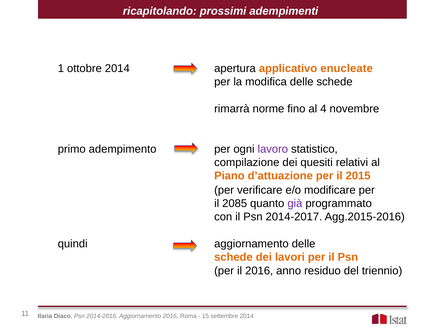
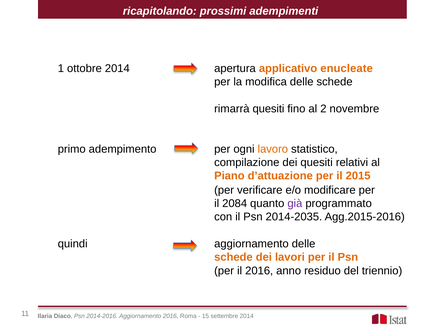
rimarrà norme: norme -> quesiti (269, 108)
4: 4 -> 2 (323, 108)
lavoro colour: purple -> orange (273, 149)
2085: 2085 -> 2084 (235, 203)
2014-2017: 2014-2017 -> 2014-2035 (294, 216)
